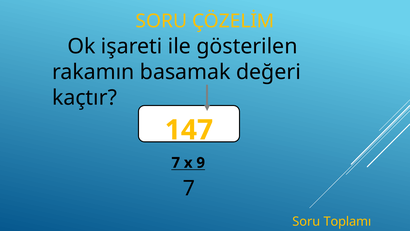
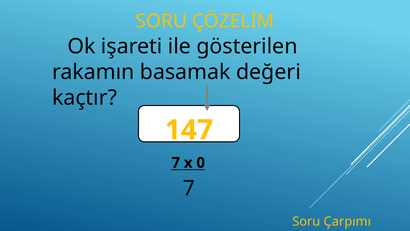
9: 9 -> 0 (201, 163)
Toplamı: Toplamı -> Çarpımı (347, 221)
